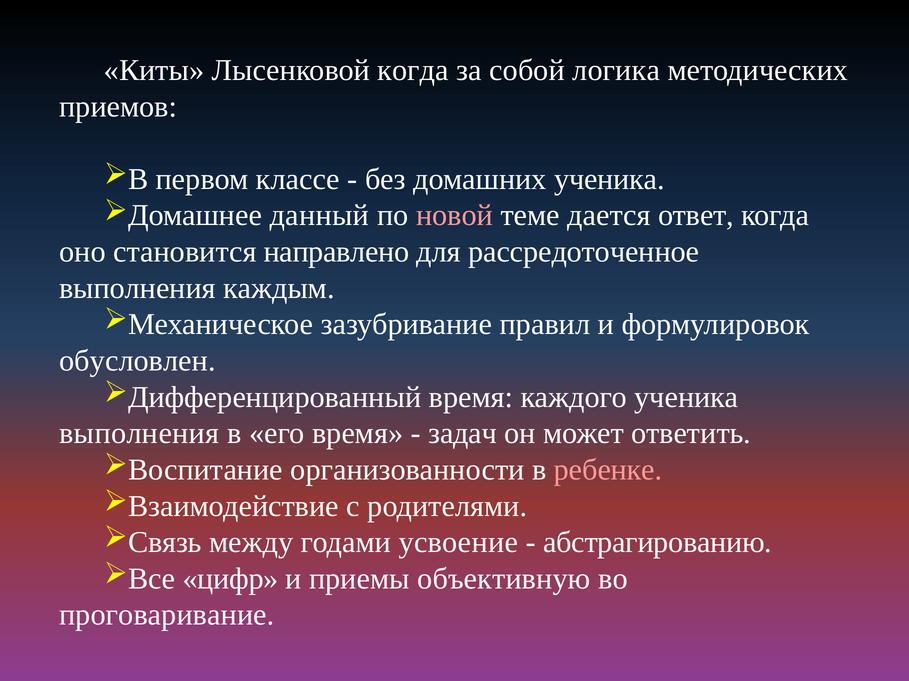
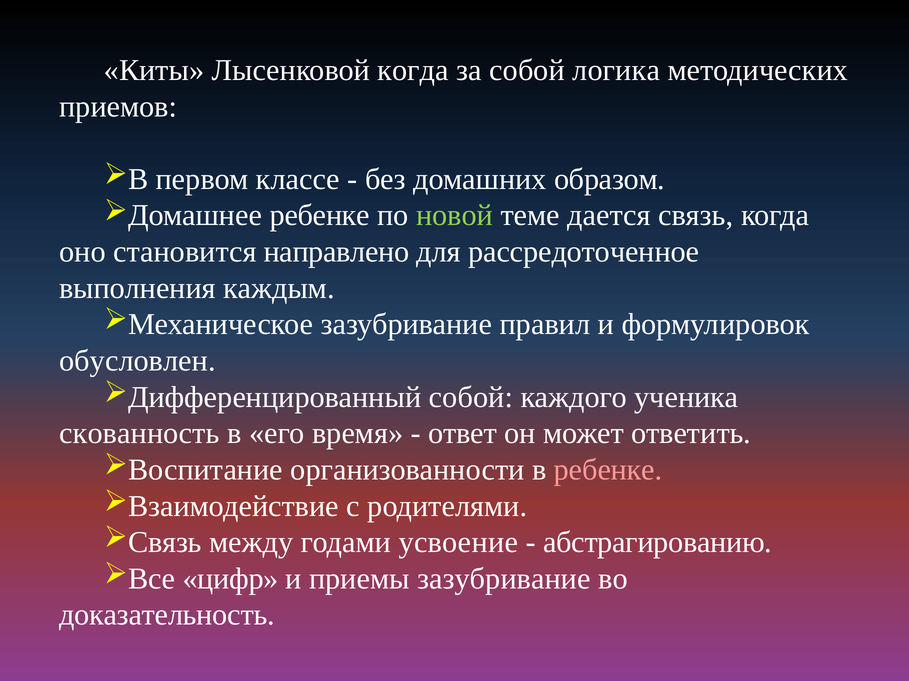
домашних ученика: ученика -> образом (610, 179)
данный: данный -> ребенке (320, 216)
новой colour: pink -> light green (455, 216)
ответ: ответ -> связь (696, 216)
время: время -> собой (471, 398)
выполнения: выполнения -> скованность (139, 434)
задач: задач -> ответ (463, 434)
приемы объективную: объективную -> зазубривание (504, 579)
проговаривание: проговаривание -> доказательность (167, 616)
